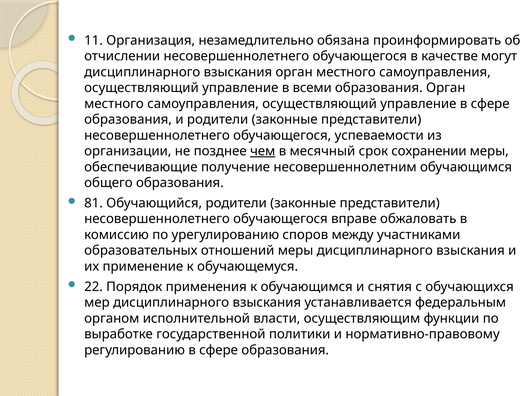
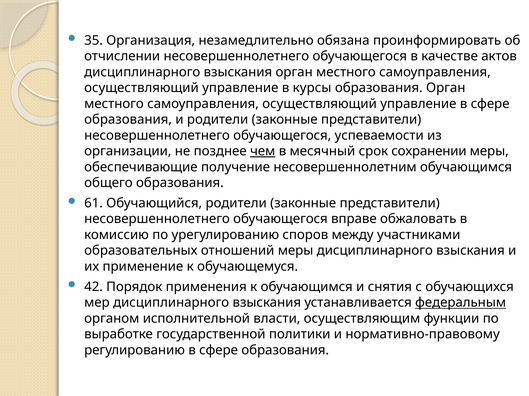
11: 11 -> 35 (94, 40)
могут: могут -> актов (499, 56)
всеми: всеми -> курсы (312, 88)
81: 81 -> 61 (94, 204)
22: 22 -> 42 (94, 287)
федеральным underline: none -> present (461, 303)
